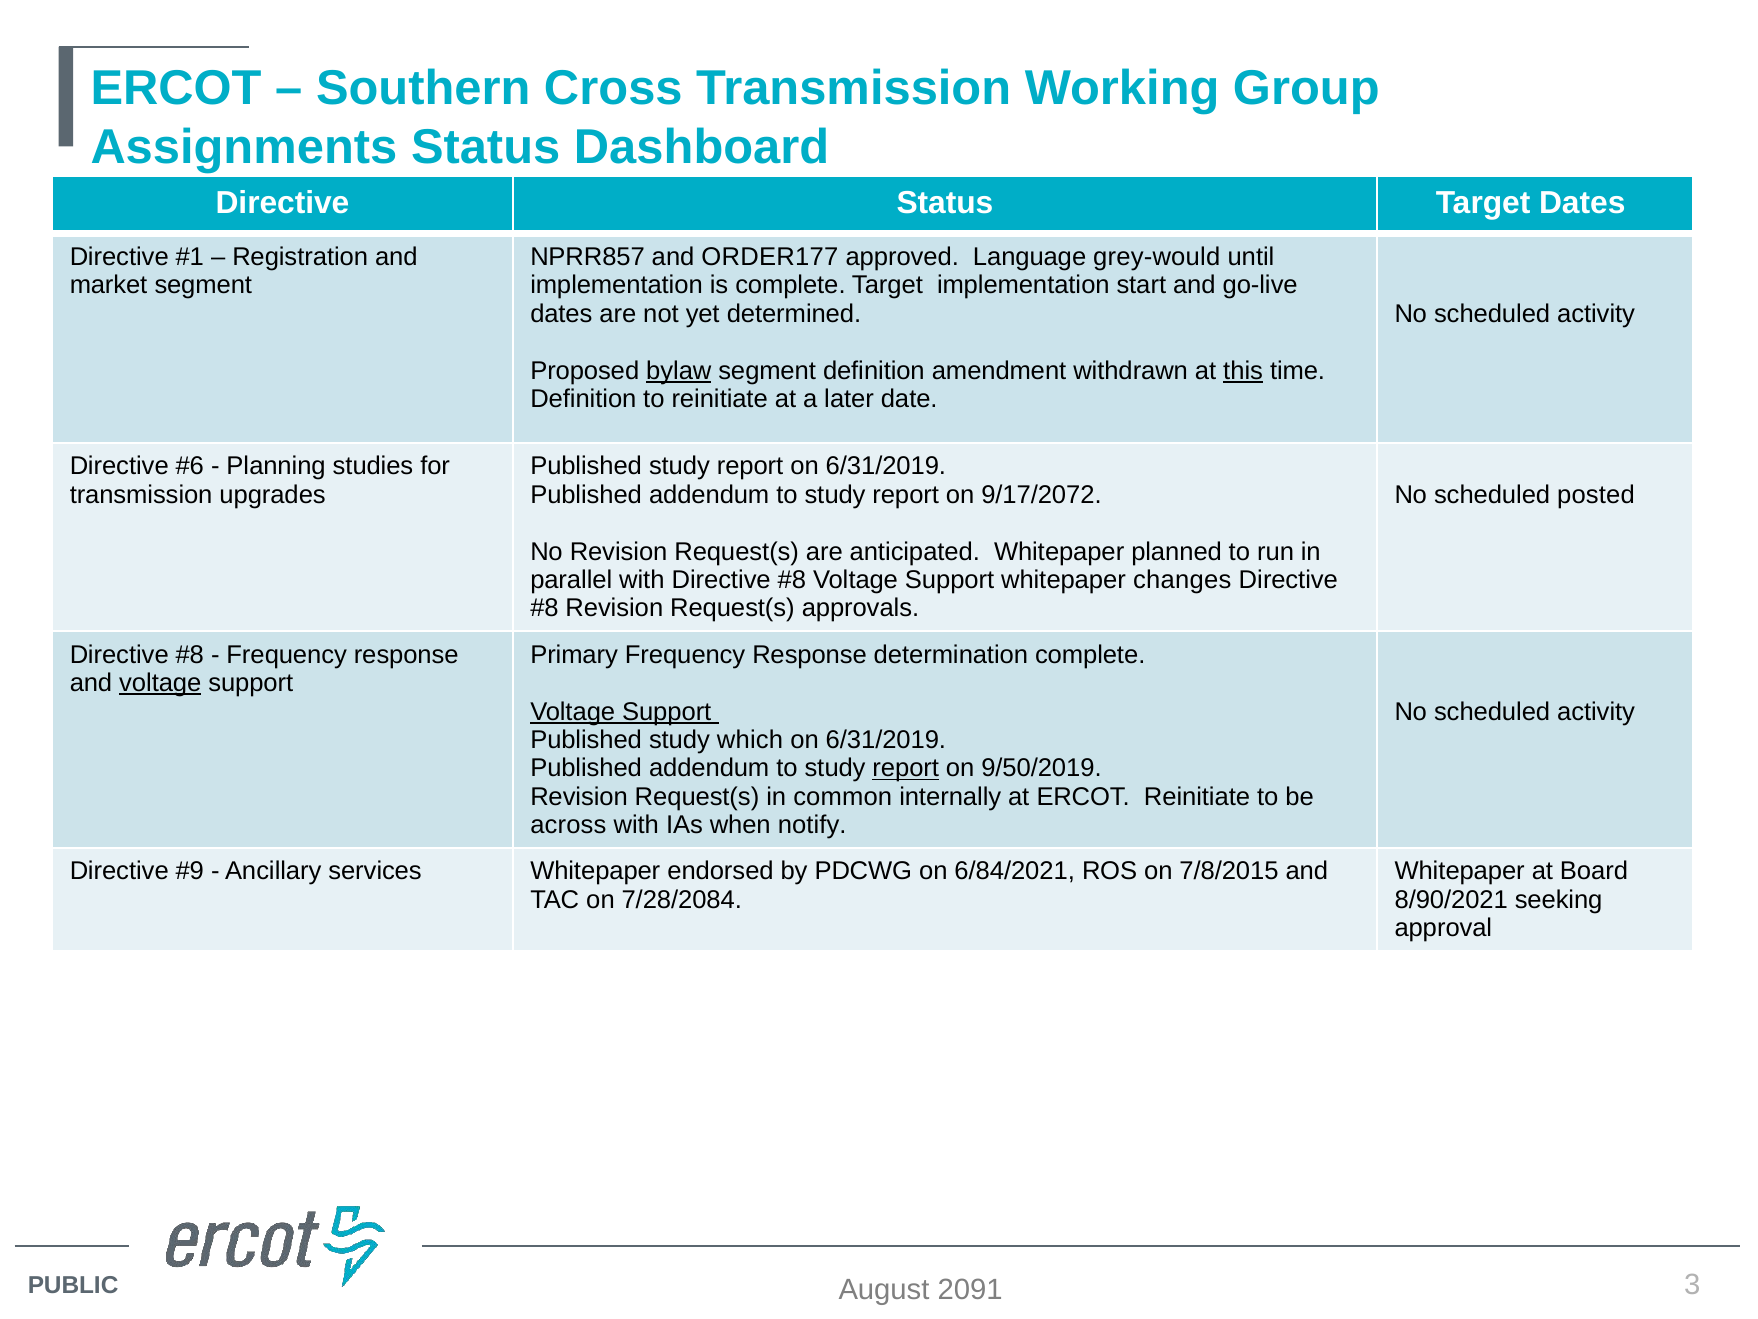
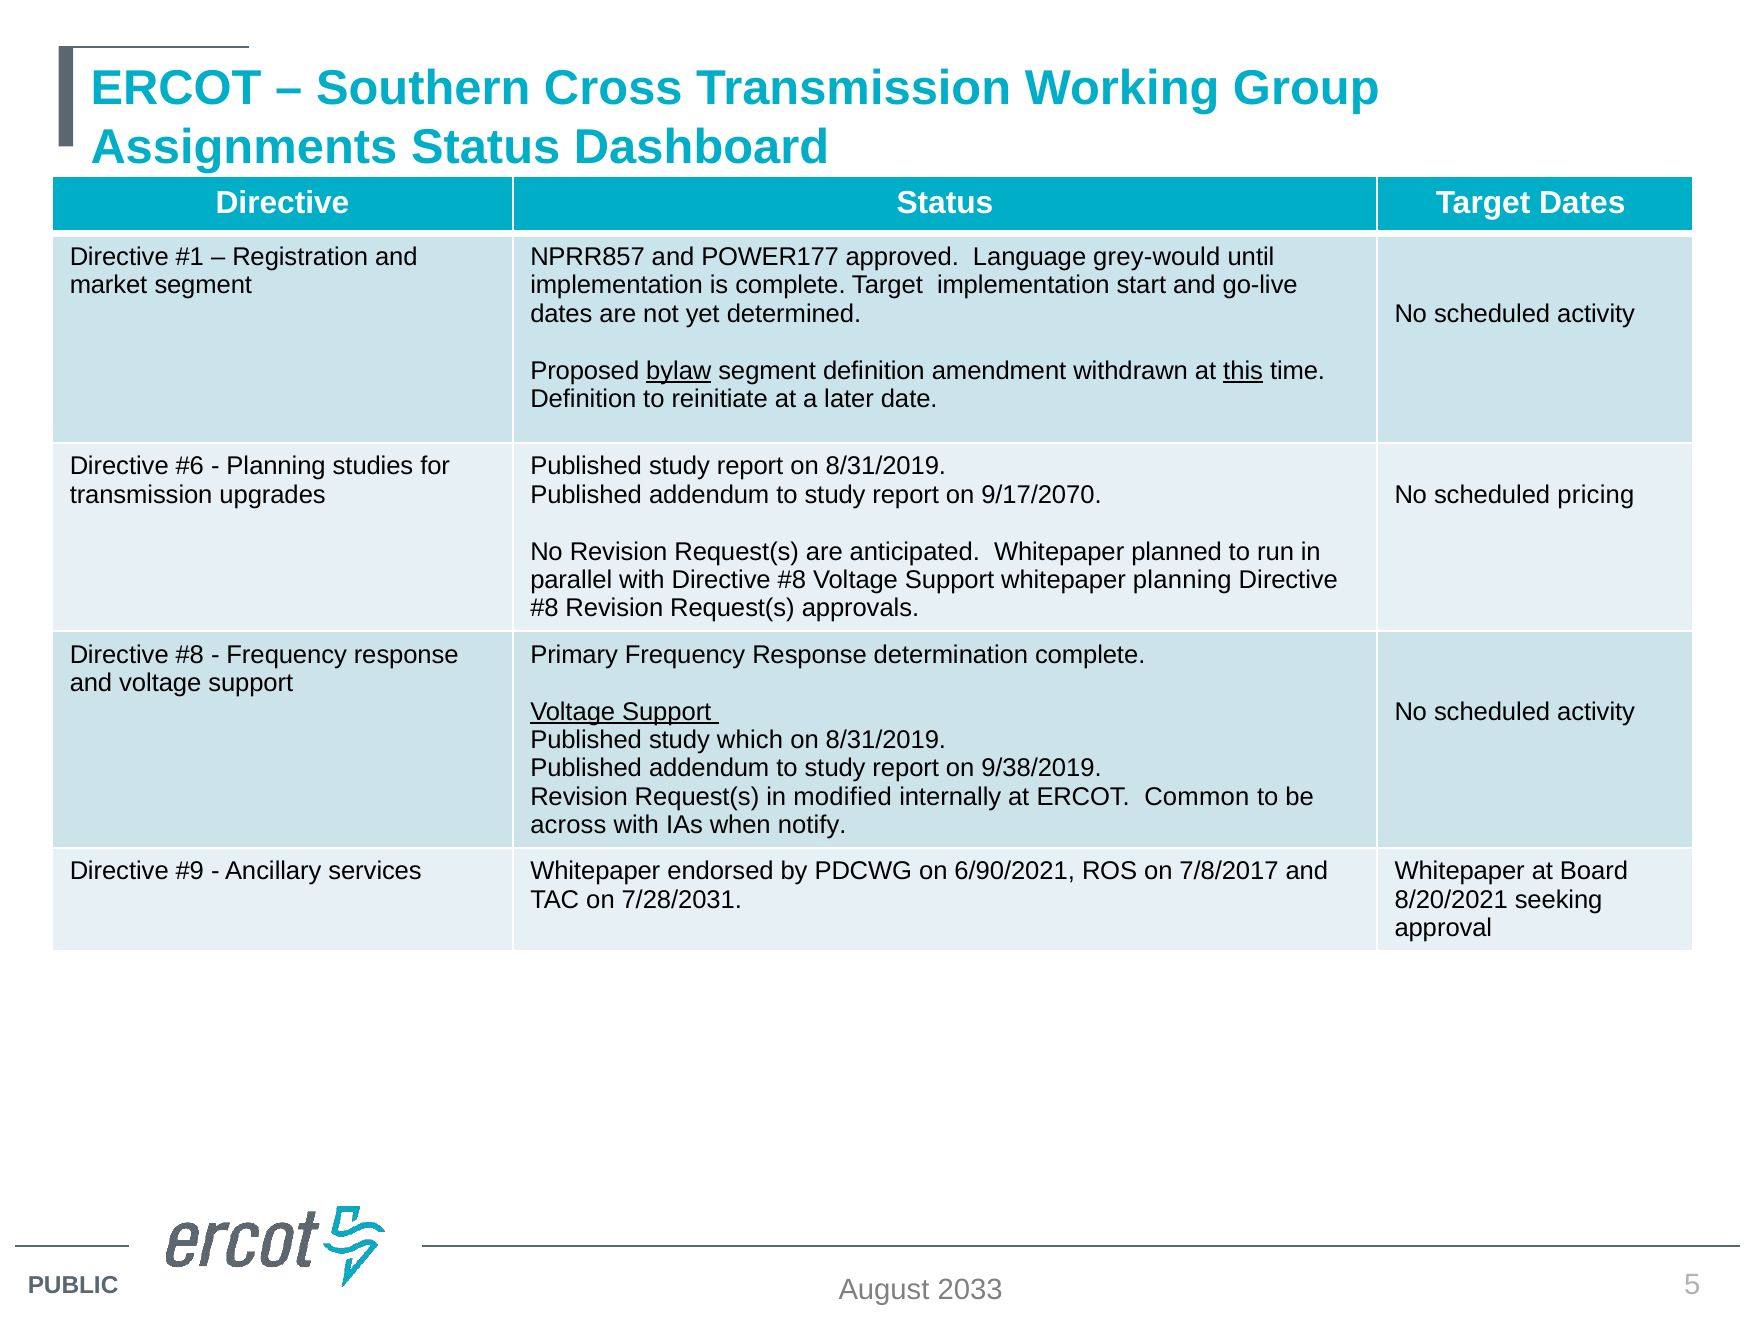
ORDER177: ORDER177 -> POWER177 (770, 257)
report on 6/31/2019: 6/31/2019 -> 8/31/2019 (886, 466)
9/17/2072: 9/17/2072 -> 9/17/2070 (1041, 495)
posted: posted -> pricing (1596, 495)
whitepaper changes: changes -> planning (1182, 580)
voltage underline: present -> none (160, 683)
6/31/2019: 6/31/2019 -> 8/31/2019 (886, 740)
report underline: present -> none (906, 768)
9/50/2019: 9/50/2019 -> 9/38/2019 (1041, 768)
common: common -> modified (843, 797)
ERCOT Reinitiate: Reinitiate -> Common (1197, 797)
6/84/2021: 6/84/2021 -> 6/90/2021 (1015, 871)
7/8/2015: 7/8/2015 -> 7/8/2017 (1229, 871)
7/28/2084: 7/28/2084 -> 7/28/2031 (682, 900)
8/90/2021: 8/90/2021 -> 8/20/2021 (1451, 900)
3: 3 -> 5 (1692, 1285)
2091: 2091 -> 2033 (970, 1290)
